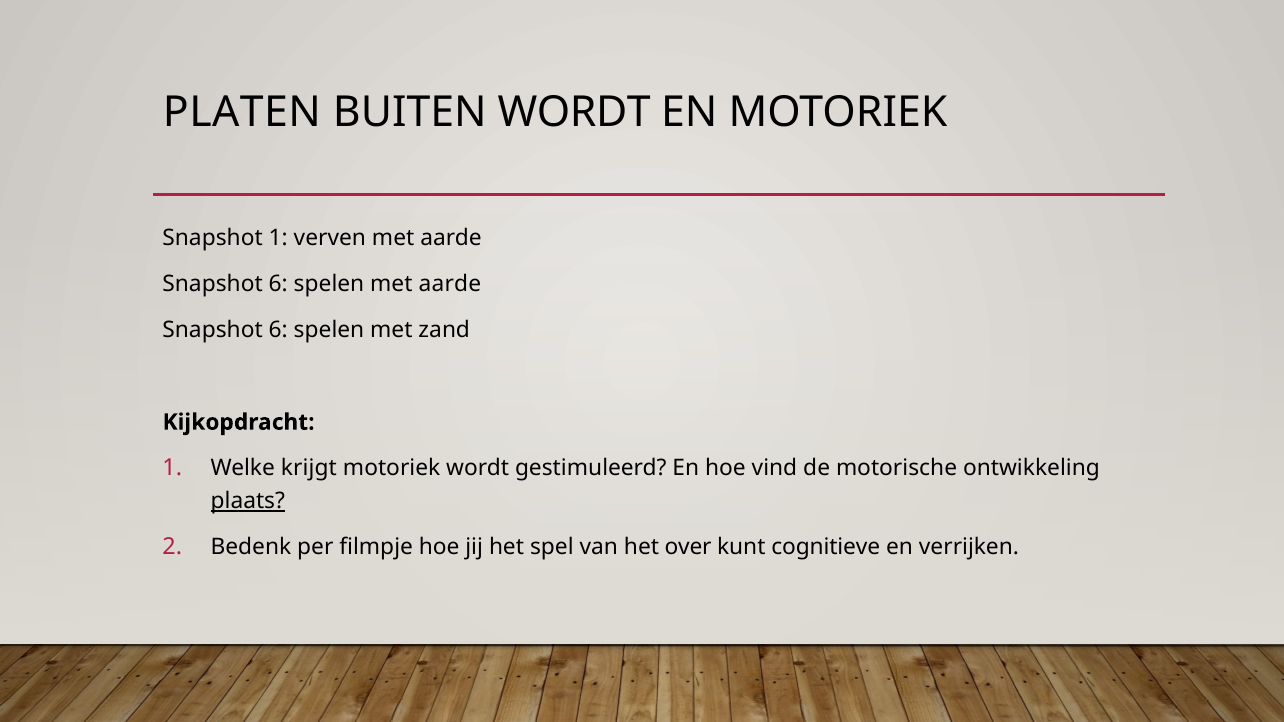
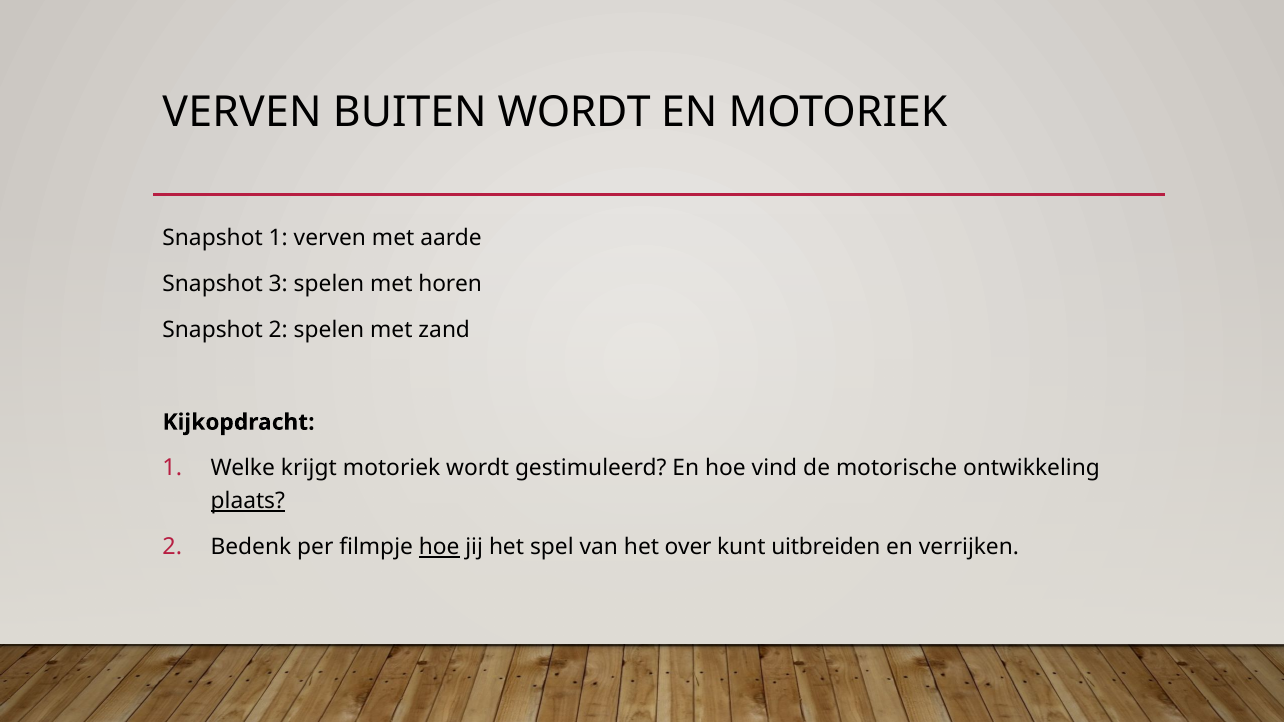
PLATEN: PLATEN -> VERVEN (242, 112)
6: 6 -> 3 (278, 284)
spelen met aarde: aarde -> horen (450, 284)
6: 6 -> 2 (278, 330)
hoe underline: none -> present (439, 547)
cognitieve: cognitieve -> uitbreiden (826, 547)
